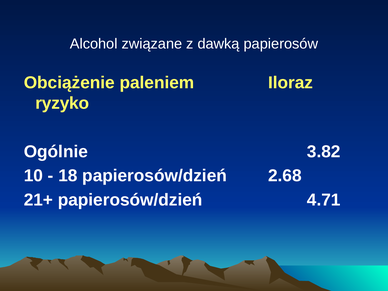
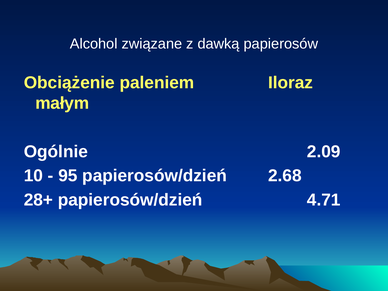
ryzyko: ryzyko -> małym (62, 103)
3.82: 3.82 -> 2.09 (324, 152)
18: 18 -> 95 (68, 176)
21+: 21+ -> 28+ (38, 200)
